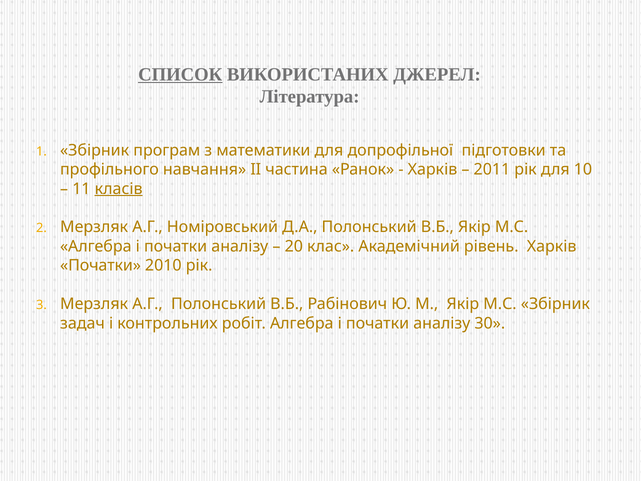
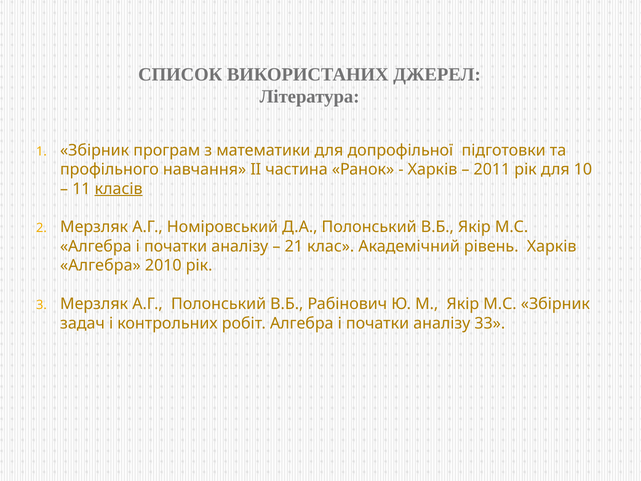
СПИСОК underline: present -> none (180, 74)
20: 20 -> 21 (294, 246)
Початки: Початки -> Алгебра (100, 266)
30: 30 -> 33 (490, 323)
